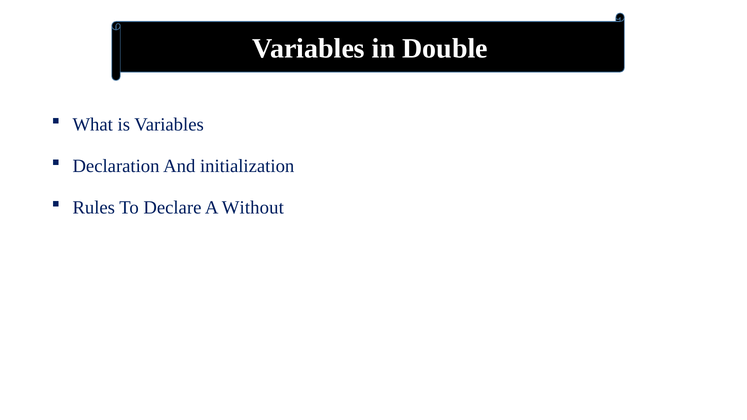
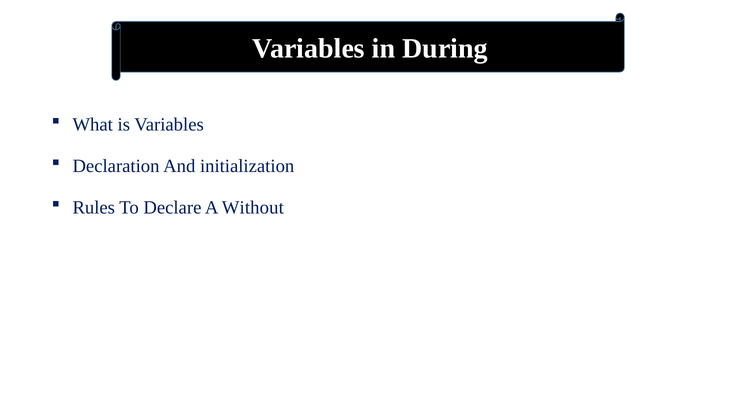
Double: Double -> During (445, 49)
